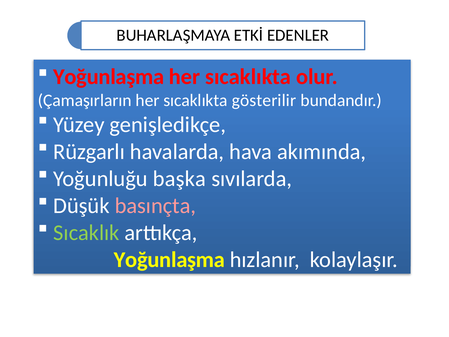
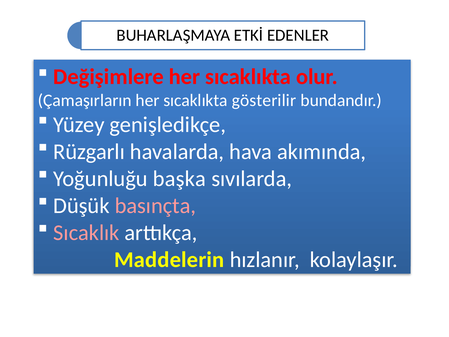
Yoğunlaşma: Yoğunlaşma -> Değişimlere (109, 77)
Sıcaklık colour: light green -> pink (86, 233)
Yoğunlaşma: Yoğunlaşma -> Maddelerin (169, 259)
